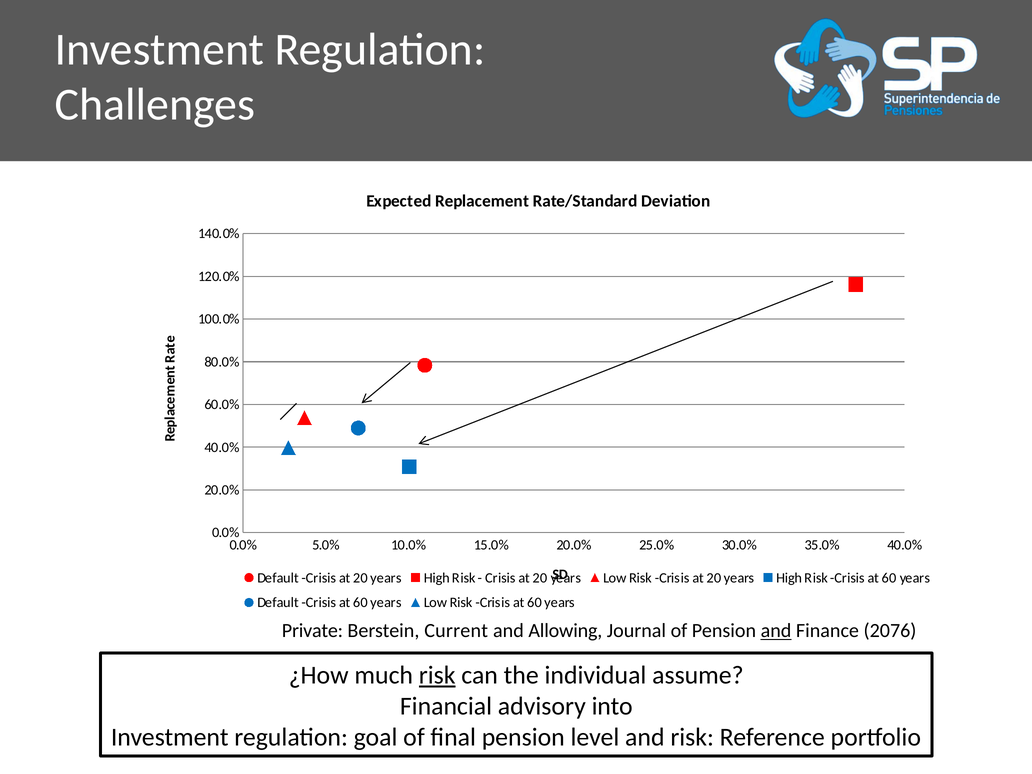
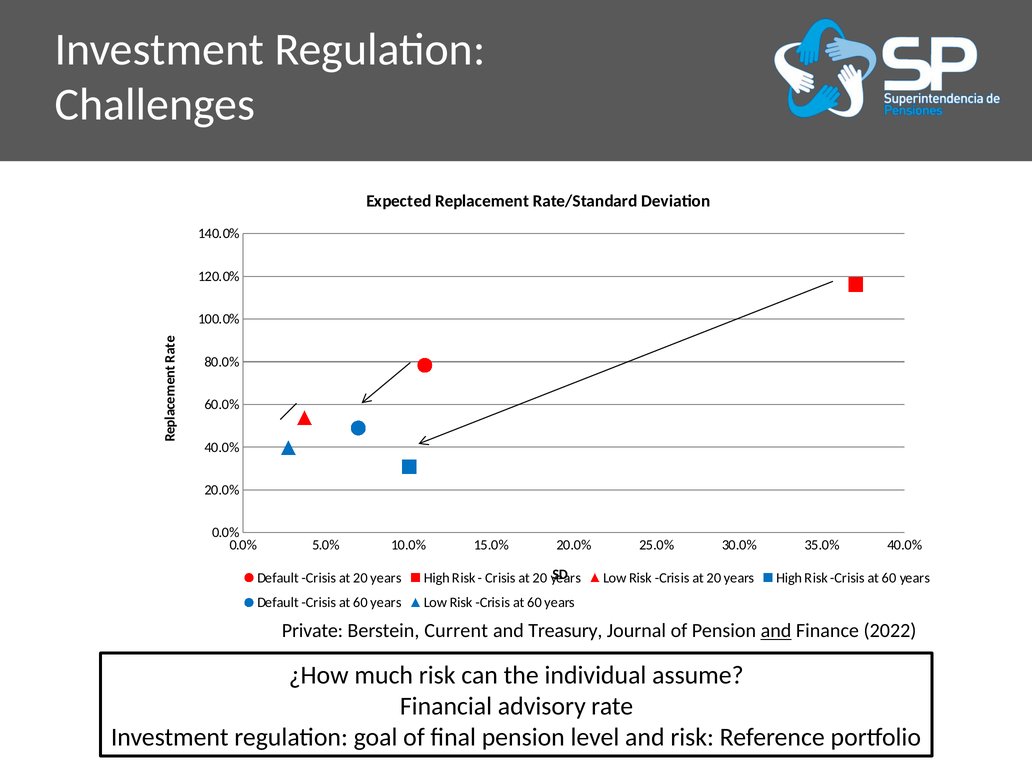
Allowing: Allowing -> Treasury (565, 631)
2076: 2076 -> 2022 (890, 631)
risk underline: present -> none (437, 675)
into: into -> rate (612, 706)
